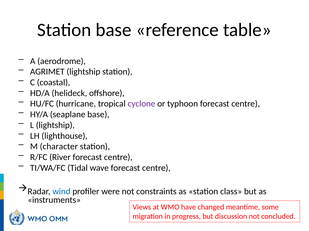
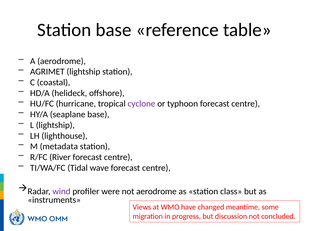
character: character -> metadata (59, 147)
wind colour: blue -> purple (61, 192)
not constraints: constraints -> aerodrome (156, 192)
